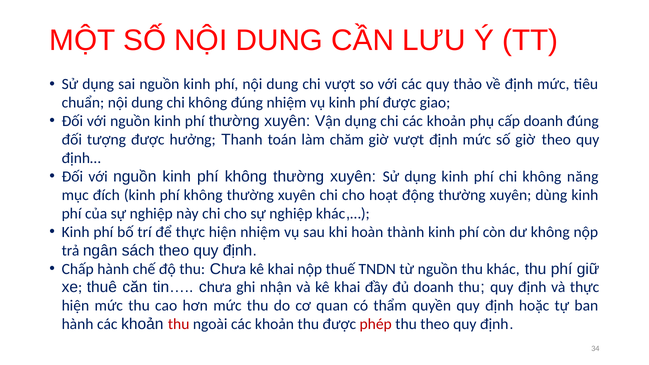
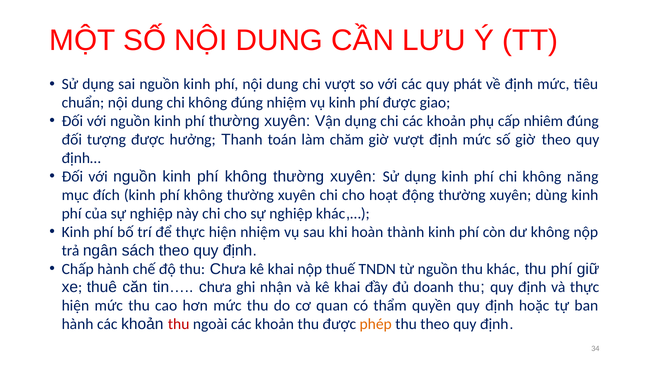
thảo: thảo -> phát (468, 84)
cấp doanh: doanh -> nhiêm (543, 121)
phép colour: red -> orange (376, 324)
